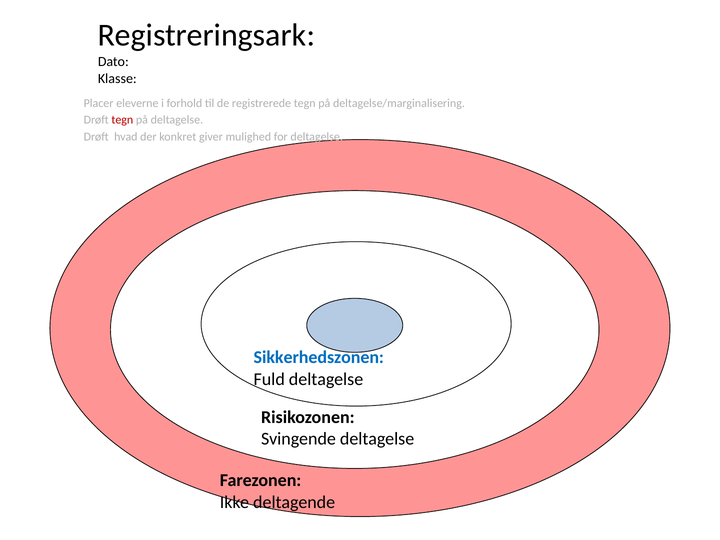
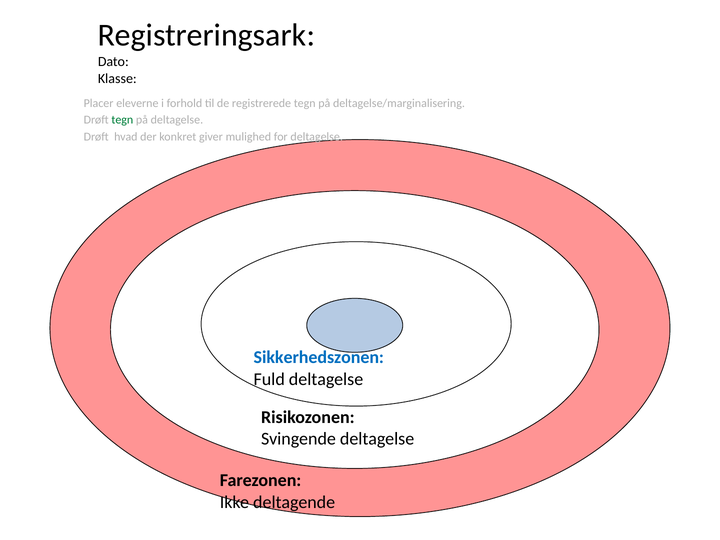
tegn colour: red -> green (122, 120)
